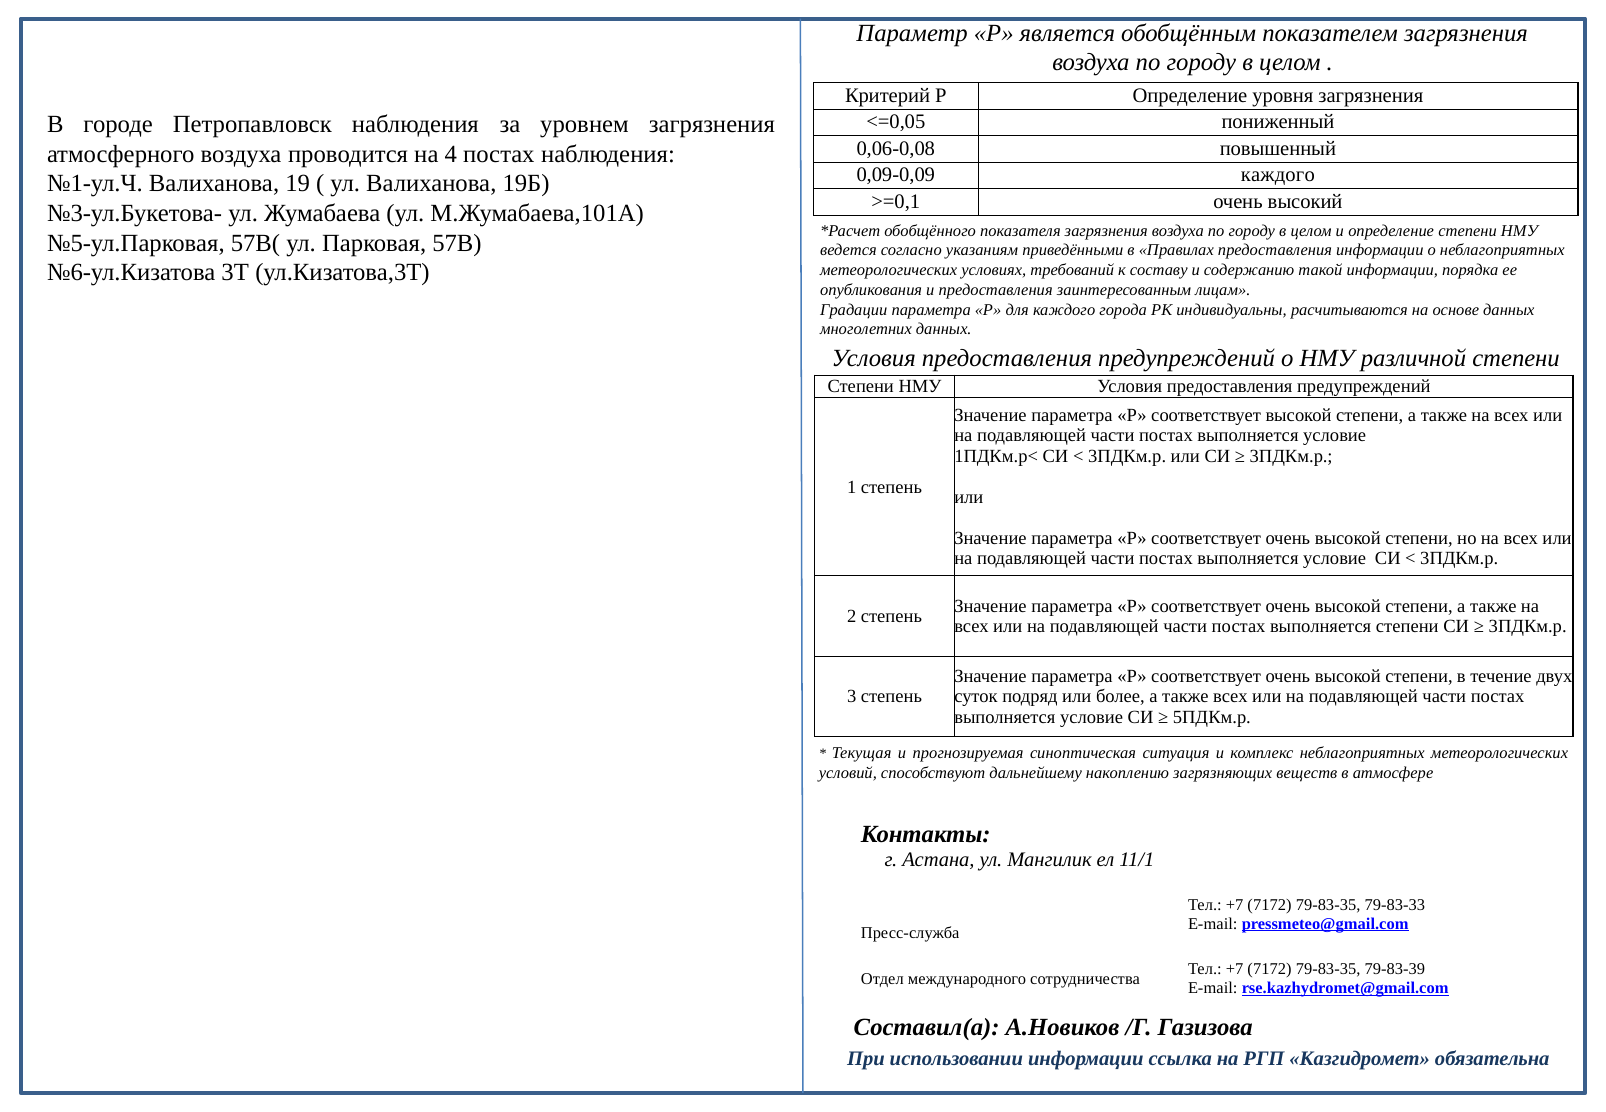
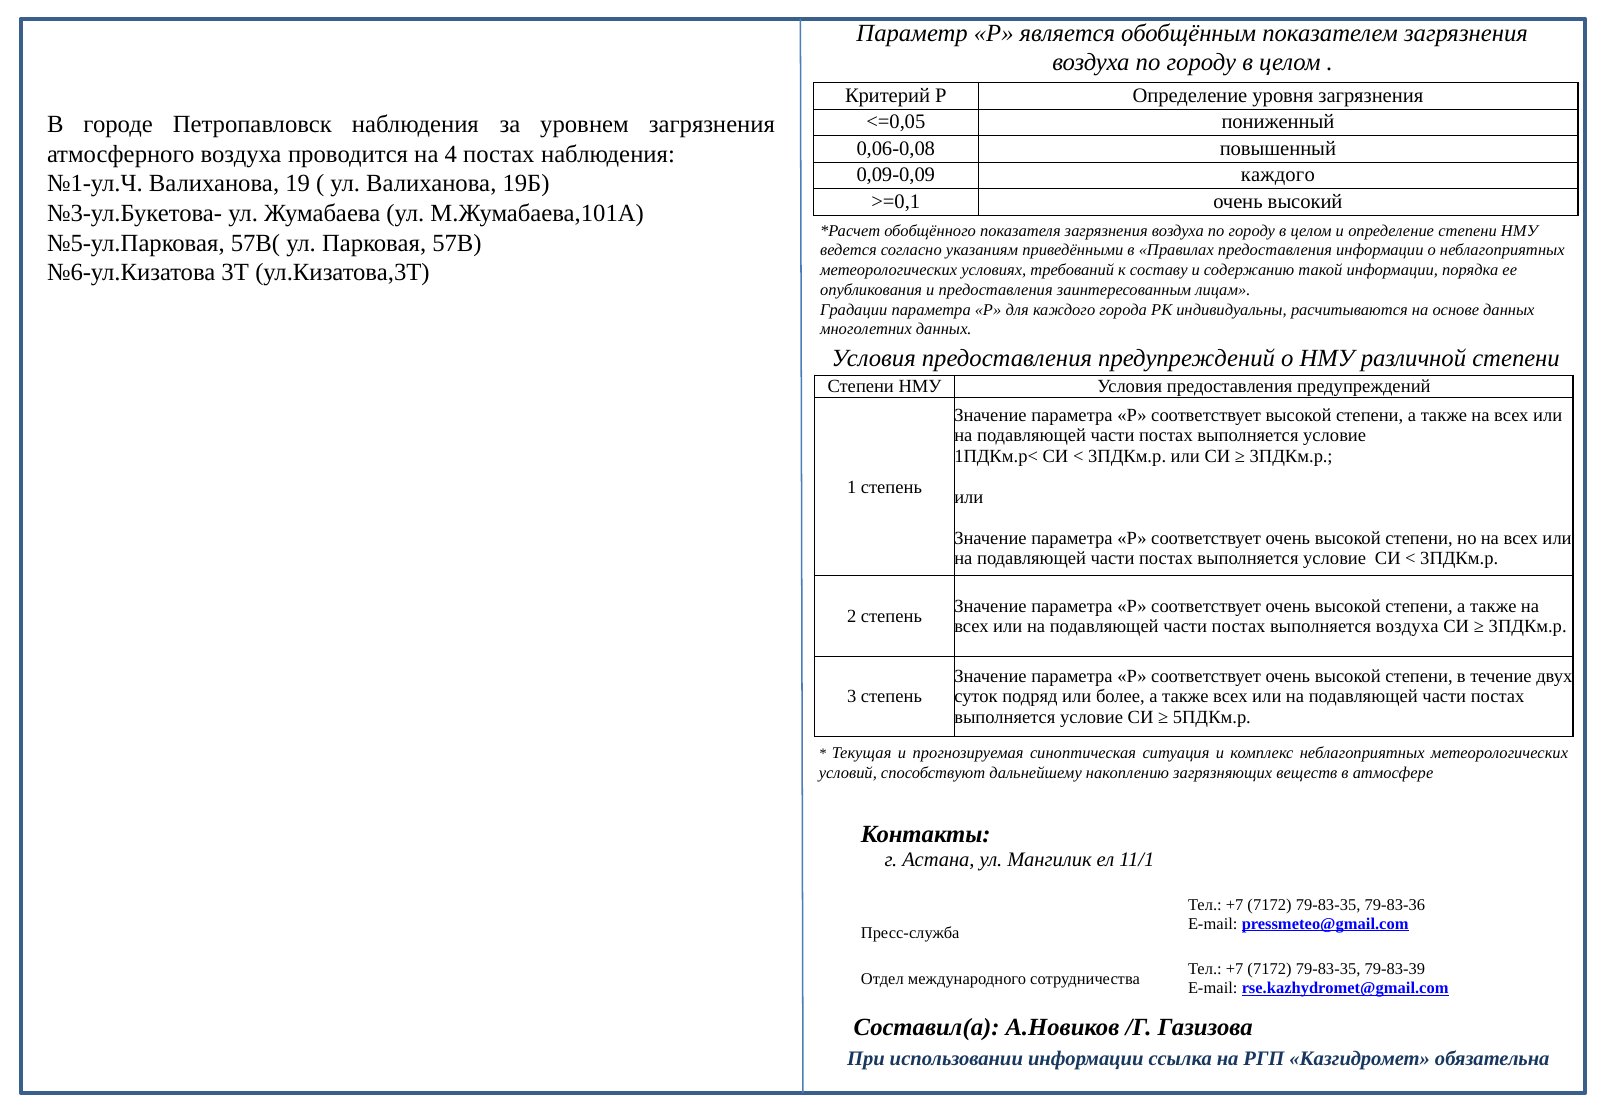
выполняется степени: степени -> воздуха (1407, 626)
79-83-33: 79-83-33 -> 79-83-36 (1395, 905)
